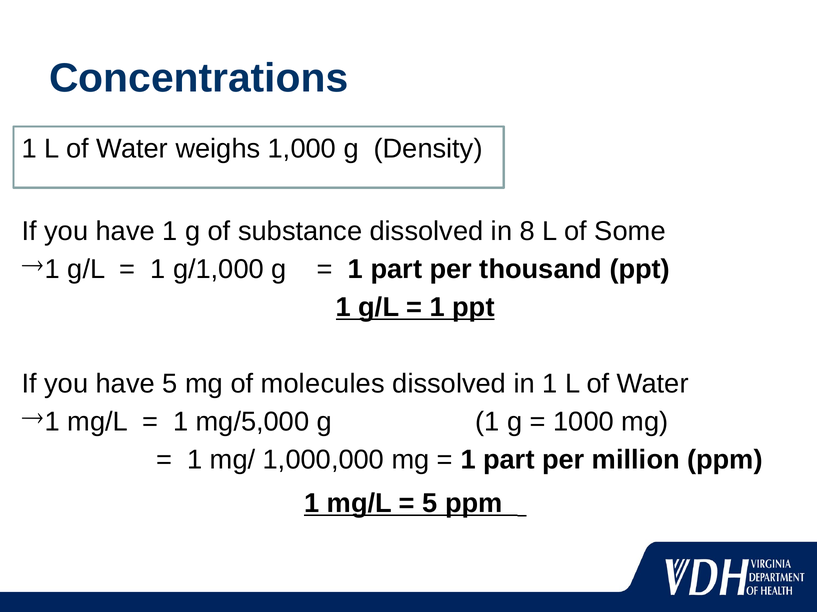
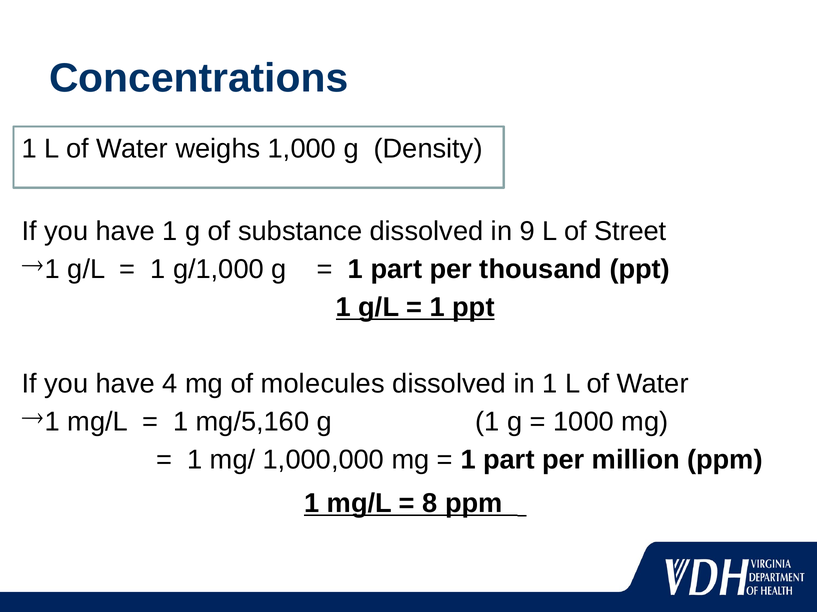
8: 8 -> 9 (527, 232)
Some: Some -> Street (630, 232)
have 5: 5 -> 4 (170, 384)
mg/5,000: mg/5,000 -> mg/5,160 (252, 422)
5: 5 -> 8 (430, 504)
